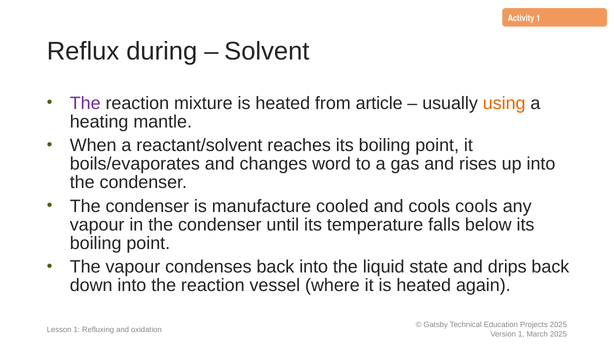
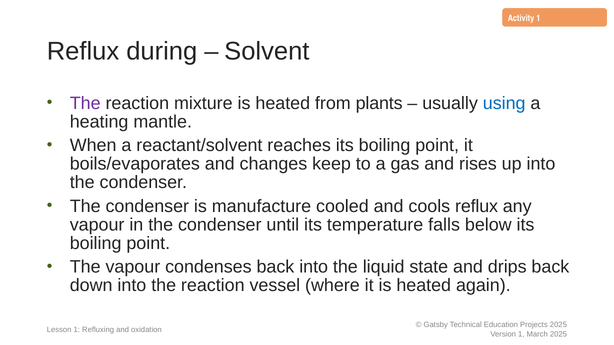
article: article -> plants (379, 103)
using colour: orange -> blue (504, 103)
word: word -> keep (332, 164)
cools cools: cools -> reflux (477, 206)
